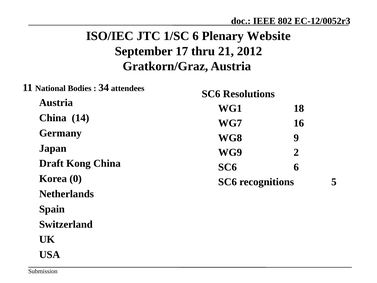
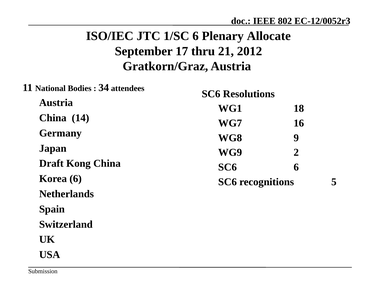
Website: Website -> Allocate (269, 36)
Korea 0: 0 -> 6 (76, 179)
